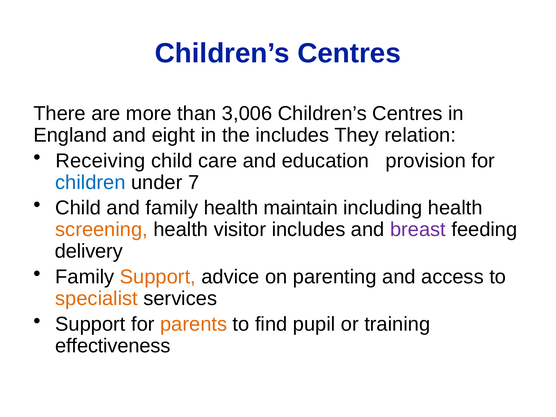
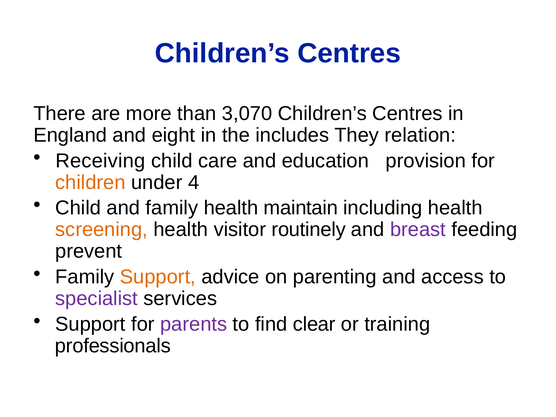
3,006: 3,006 -> 3,070 (247, 114)
children colour: blue -> orange (90, 182)
7: 7 -> 4 (194, 182)
visitor includes: includes -> routinely (309, 230)
delivery: delivery -> prevent (89, 251)
specialist colour: orange -> purple (97, 299)
parents colour: orange -> purple (194, 324)
pupil: pupil -> clear (314, 324)
effectiveness: effectiveness -> professionals (113, 346)
